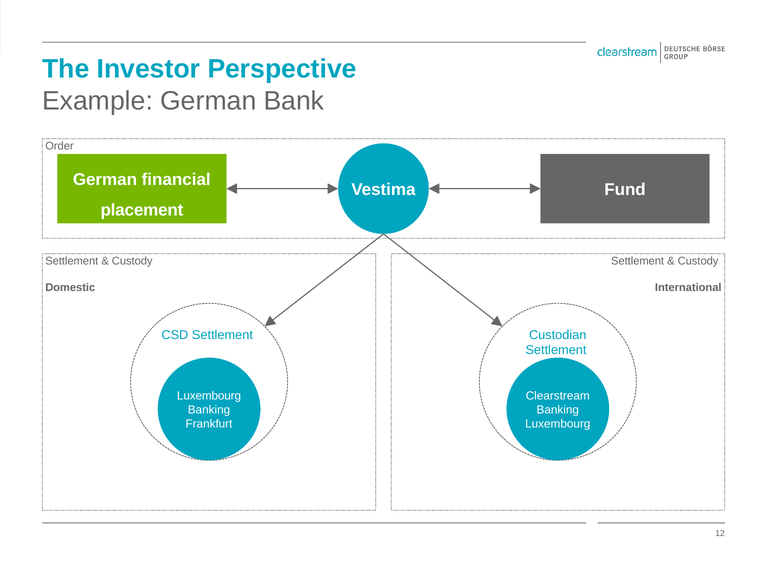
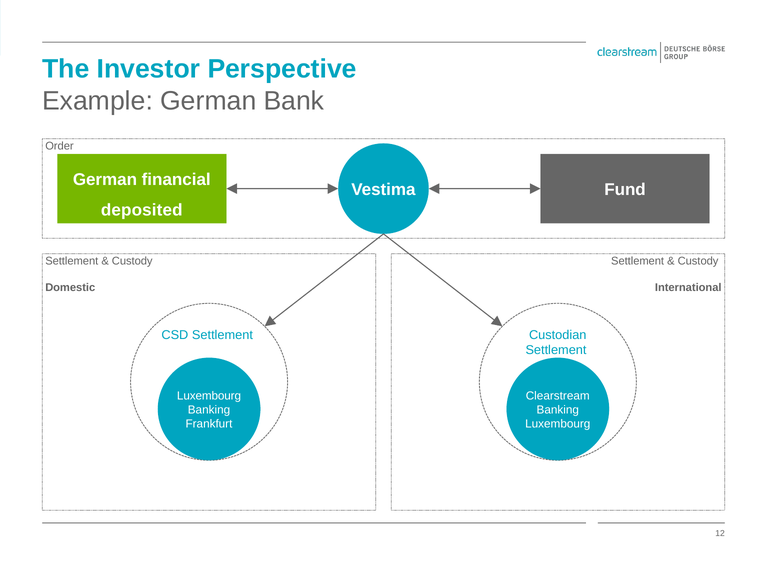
placement: placement -> deposited (142, 210)
